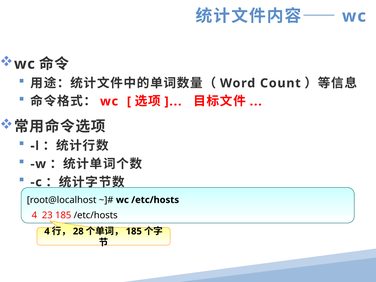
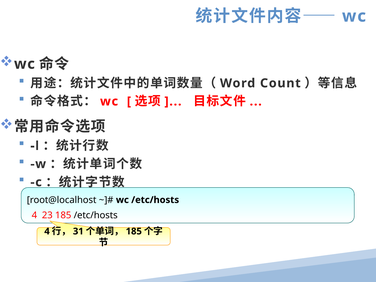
28: 28 -> 31 (78, 231)
